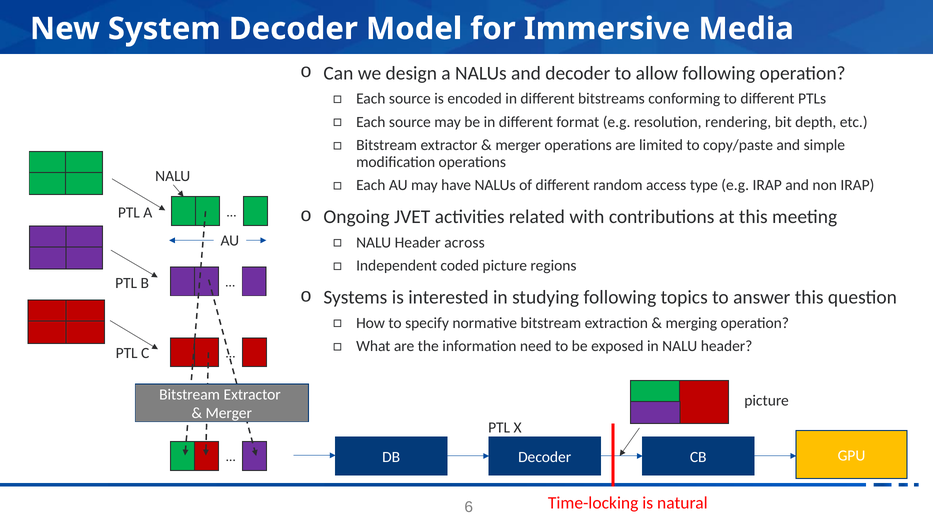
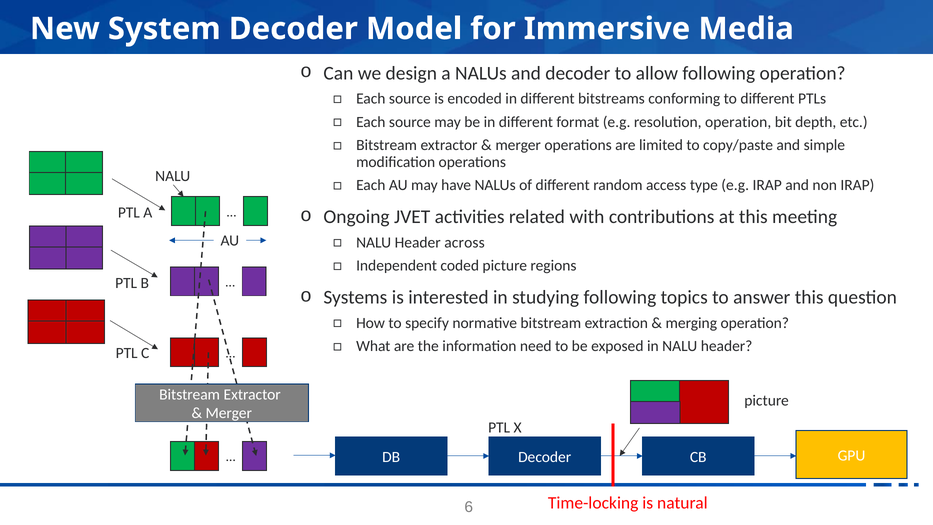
resolution rendering: rendering -> operation (738, 122)
